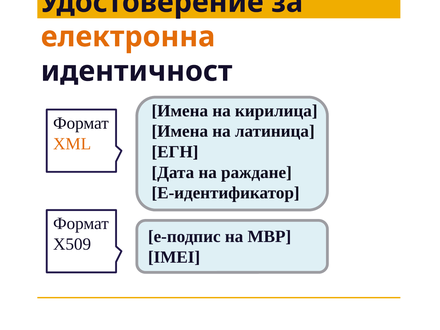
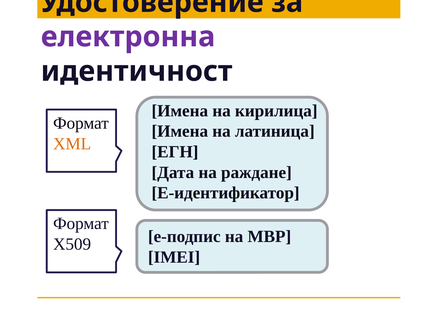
електронна colour: orange -> purple (128, 37)
